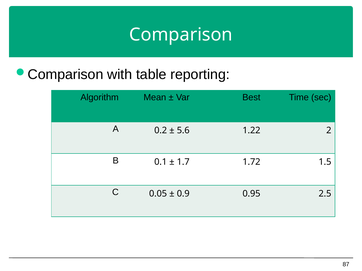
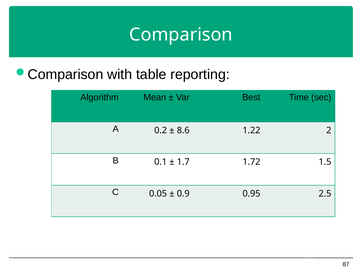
5.6: 5.6 -> 8.6 (183, 131)
